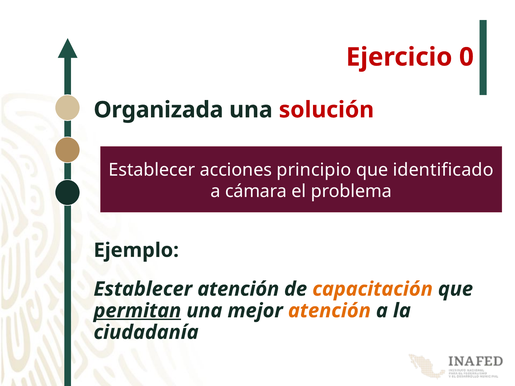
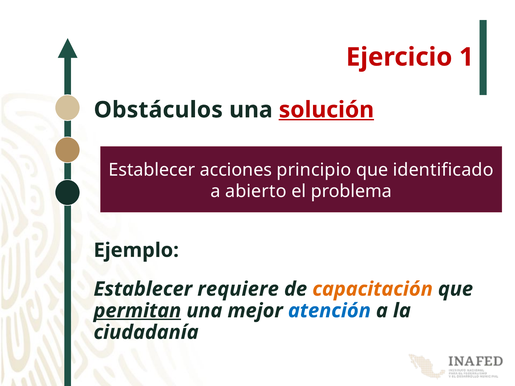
0: 0 -> 1 (466, 57)
Organizada: Organizada -> Obstáculos (158, 110)
solución underline: none -> present (326, 110)
cámara: cámara -> abierto (256, 192)
Establecer atención: atención -> requiere (238, 289)
atención colour: orange -> blue (329, 311)
